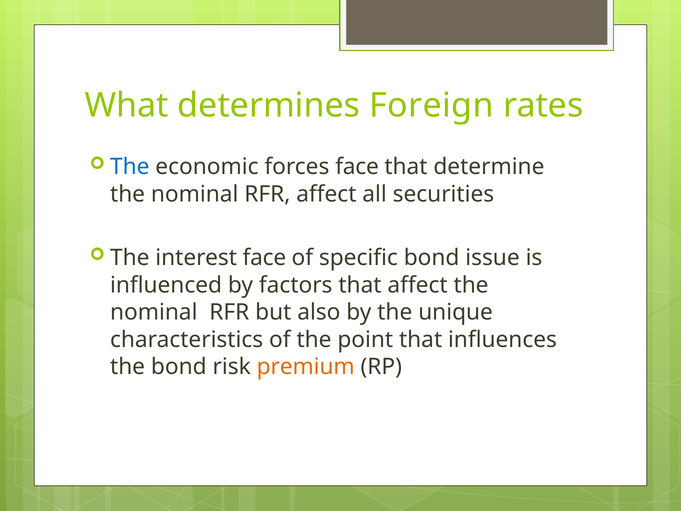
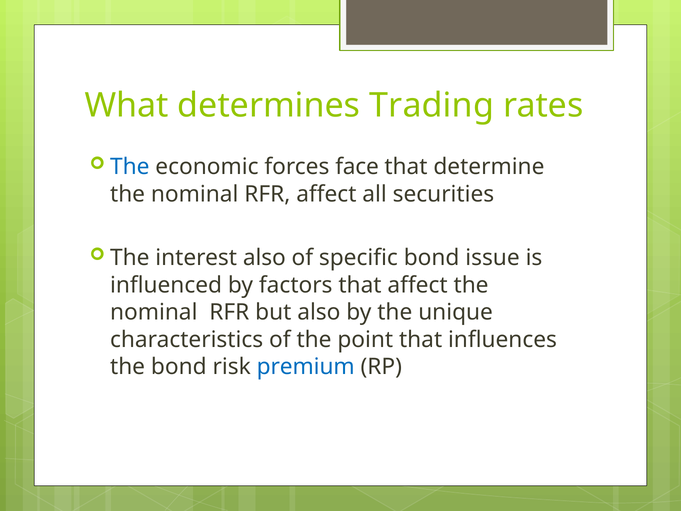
Foreign: Foreign -> Trading (432, 106)
interest face: face -> also (264, 258)
premium colour: orange -> blue (306, 367)
